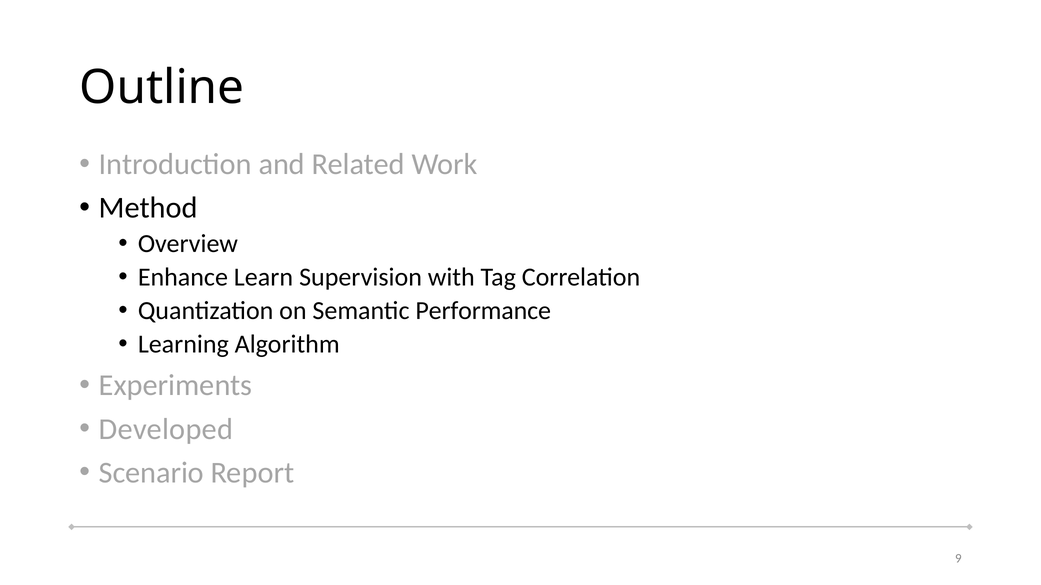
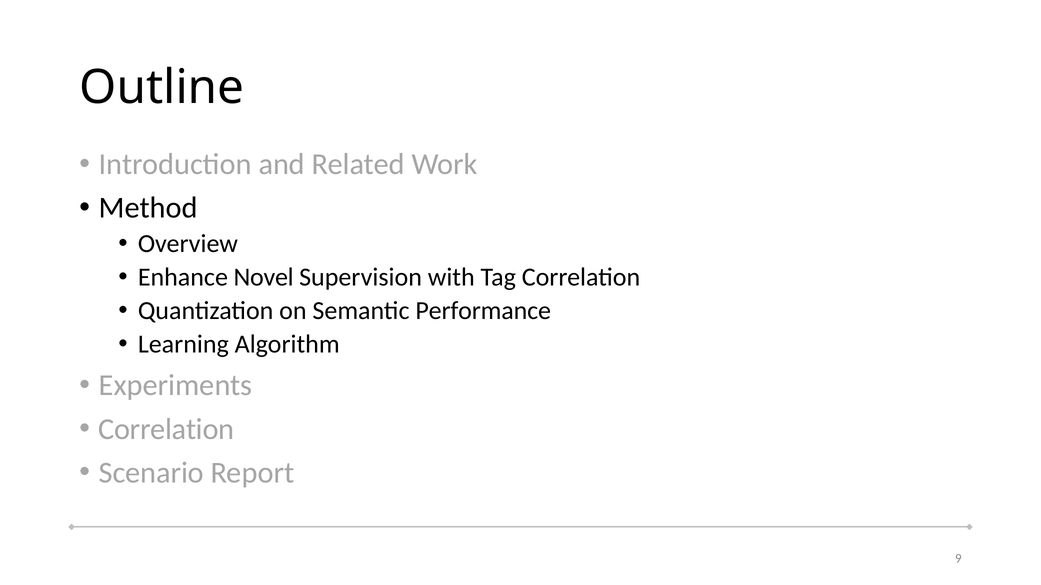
Learn: Learn -> Novel (264, 278)
Developed: Developed -> Correlation (166, 429)
